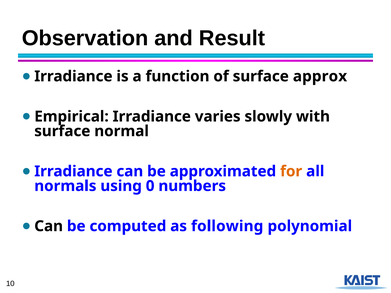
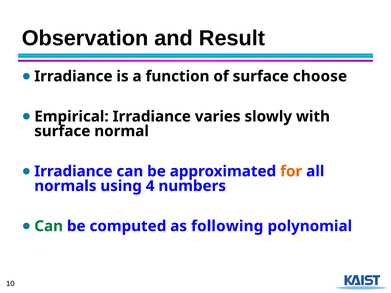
approx: approx -> choose (320, 76)
0: 0 -> 4 (150, 186)
Can colour: black -> green (49, 226)
